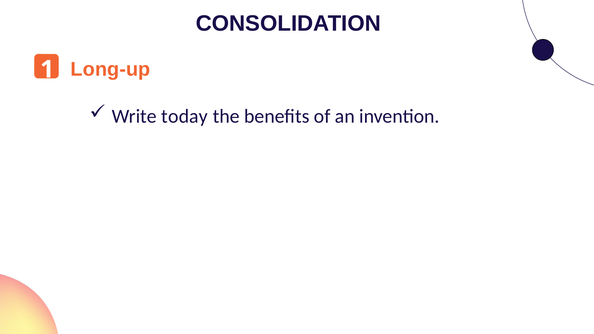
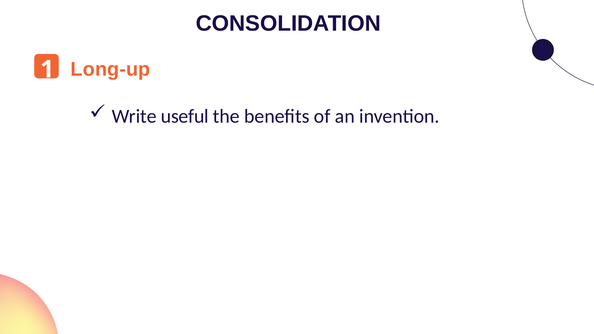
today: today -> useful (185, 116)
